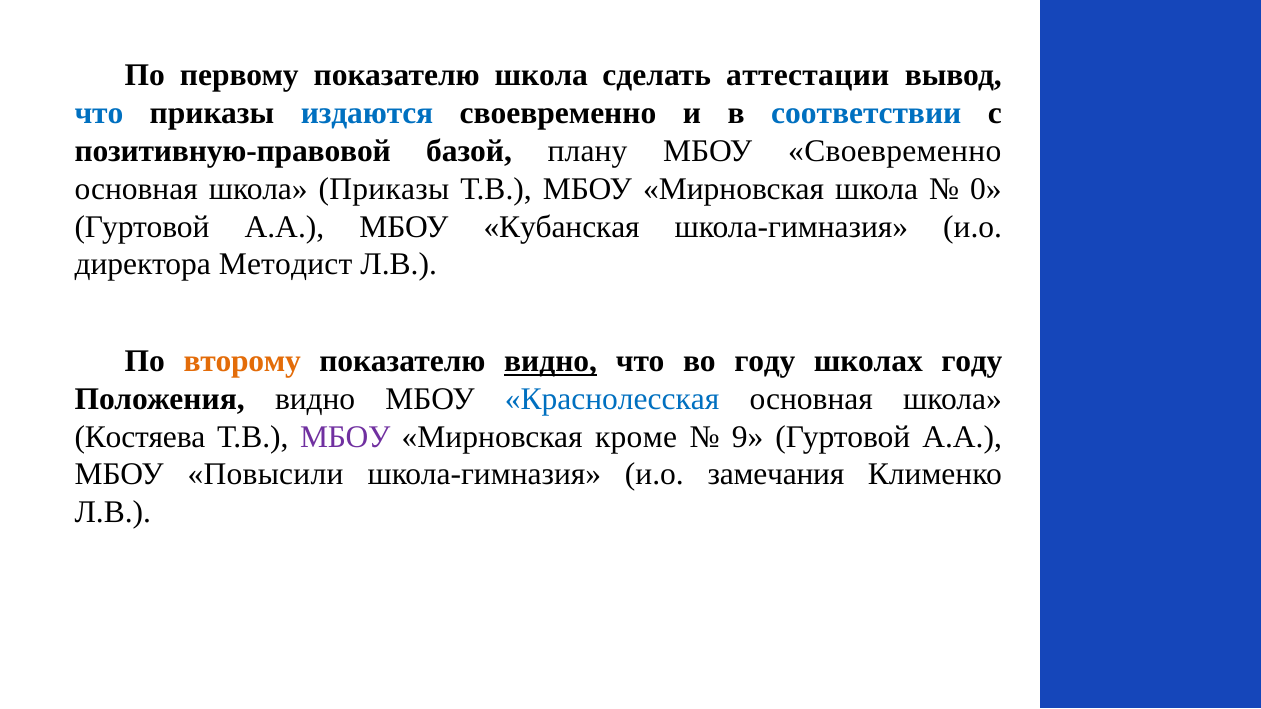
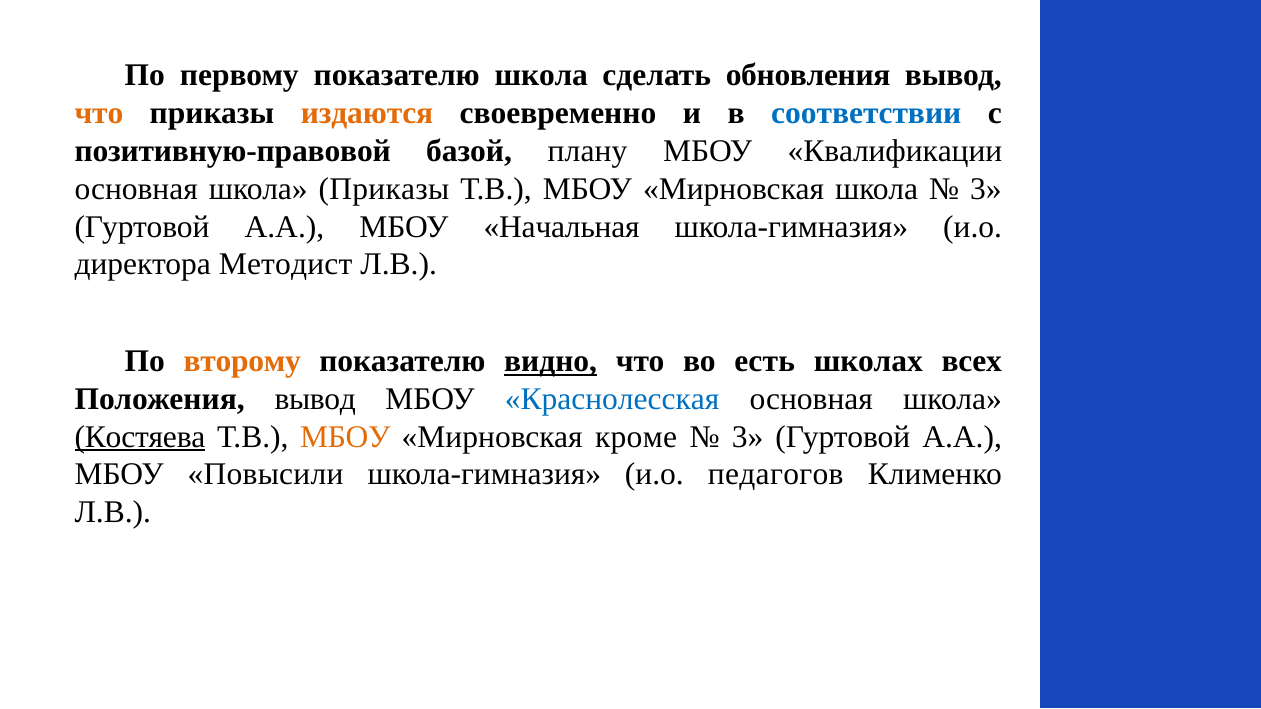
аттестации: аттестации -> обновления (808, 75)
что colour: blue -> orange (99, 113)
издаются colour: blue -> orange (367, 113)
МБОУ Своевременно: Своевременно -> Квалификации (895, 151)
0: 0 -> 3 (986, 189)
Кубанская: Кубанская -> Начальная (562, 227)
во году: году -> есть (765, 361)
школах году: году -> всех (972, 361)
Положения видно: видно -> вывод (315, 399)
Костяева underline: none -> present (140, 437)
МБОУ colour: purple -> orange (345, 437)
9: 9 -> 3 (748, 437)
замечания: замечания -> педагогов (776, 475)
